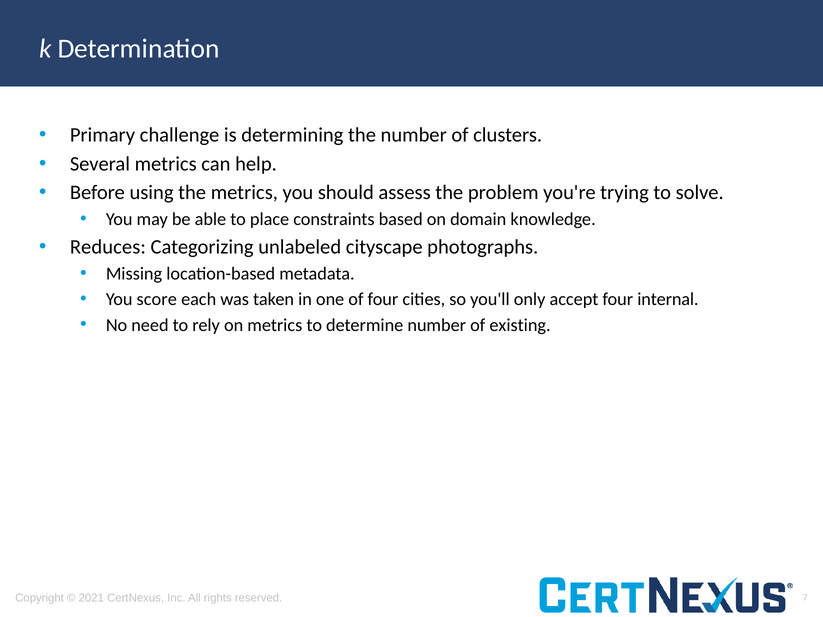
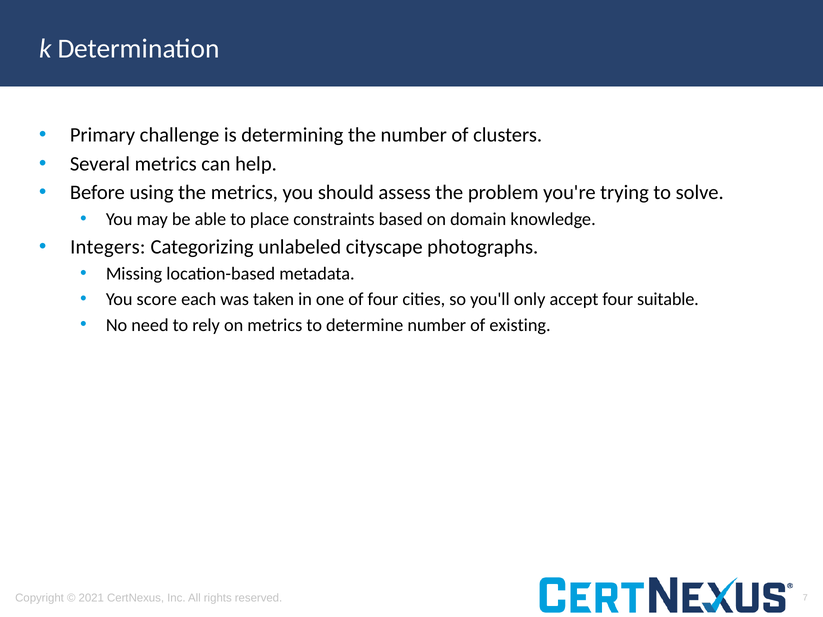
Reduces: Reduces -> Integers (108, 247)
internal: internal -> suitable (668, 300)
